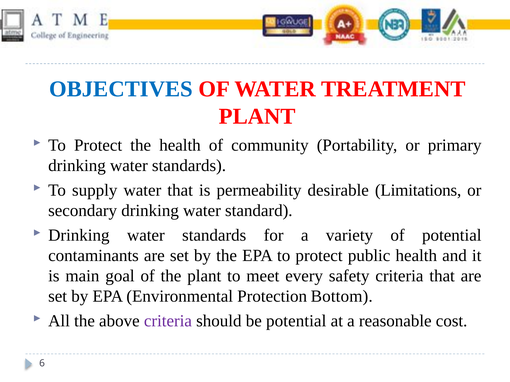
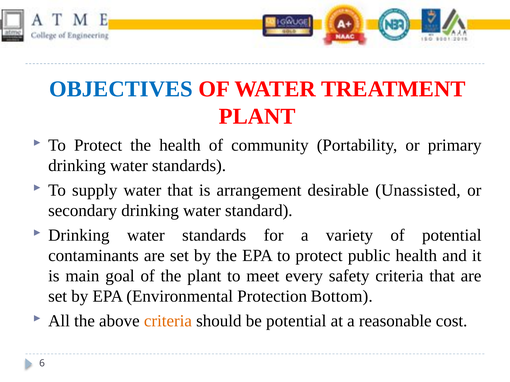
permeability: permeability -> arrangement (259, 190)
Limitations: Limitations -> Unassisted (418, 190)
criteria colour: purple -> orange (168, 321)
